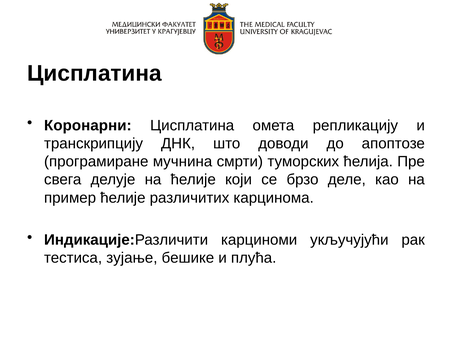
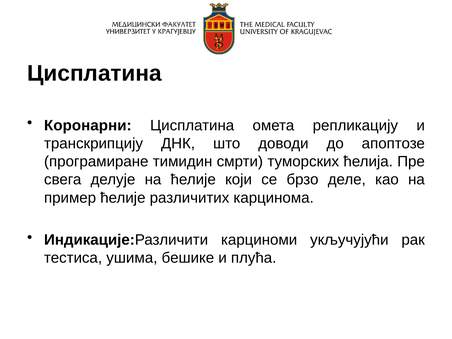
мучнина: мучнина -> тимидин (183, 162)
зујање: зујање -> ушима (132, 258)
